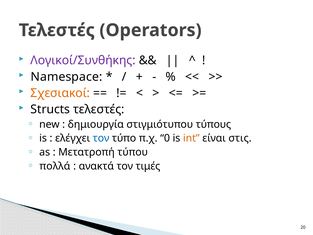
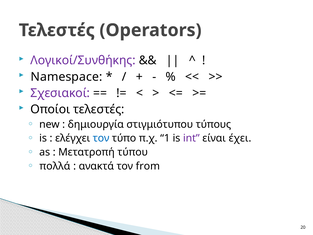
Σχεσιακοί colour: orange -> purple (60, 93)
Structs: Structs -> Οποίοι (50, 109)
0: 0 -> 1 (165, 138)
int colour: orange -> purple (191, 138)
στις: στις -> έχει (240, 138)
τιμές: τιμές -> from (148, 166)
